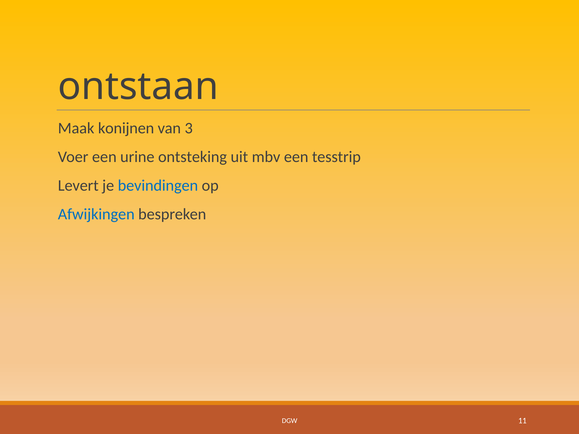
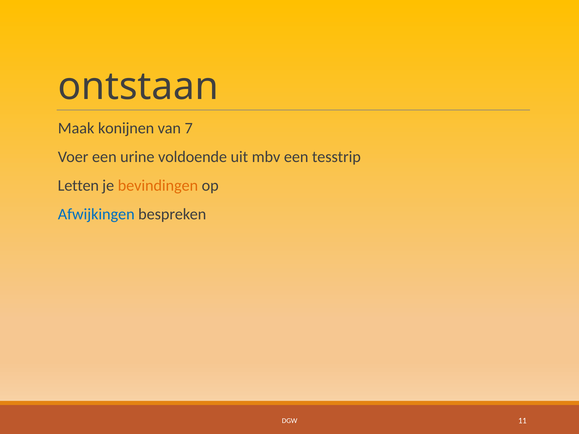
3: 3 -> 7 (189, 128)
ontsteking: ontsteking -> voldoende (193, 157)
Levert: Levert -> Letten (78, 186)
bevindingen colour: blue -> orange (158, 186)
